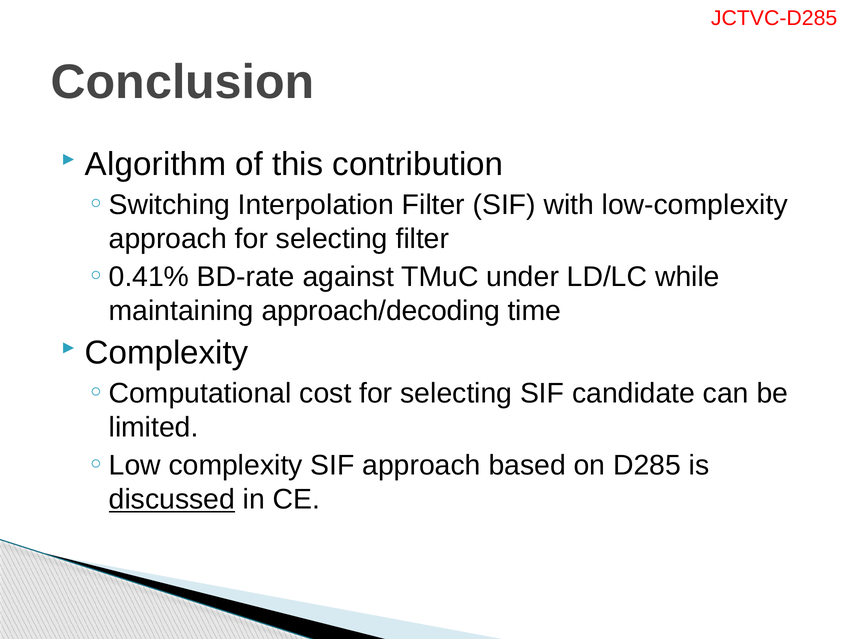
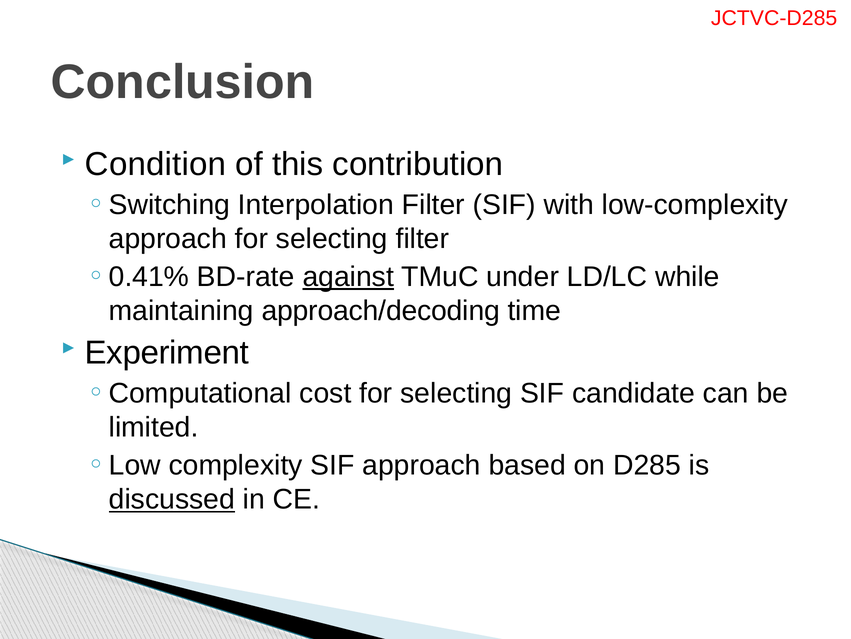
Algorithm: Algorithm -> Condition (156, 164)
against underline: none -> present (348, 277)
Complexity: Complexity -> Experiment (167, 352)
